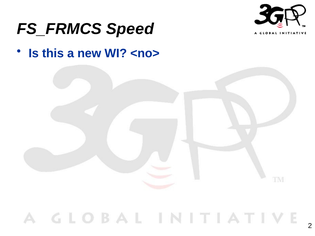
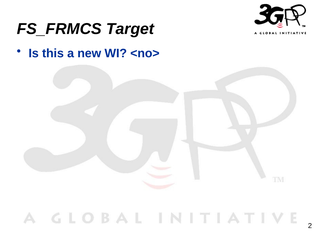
Speed: Speed -> Target (130, 29)
